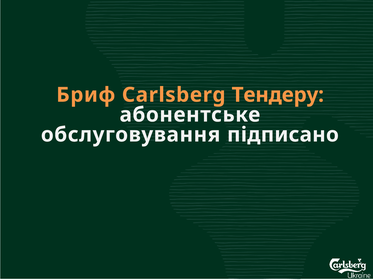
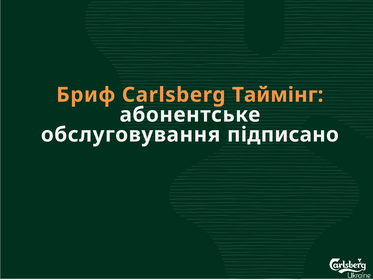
Тендеру: Тендеру -> Таймінг (278, 95)
